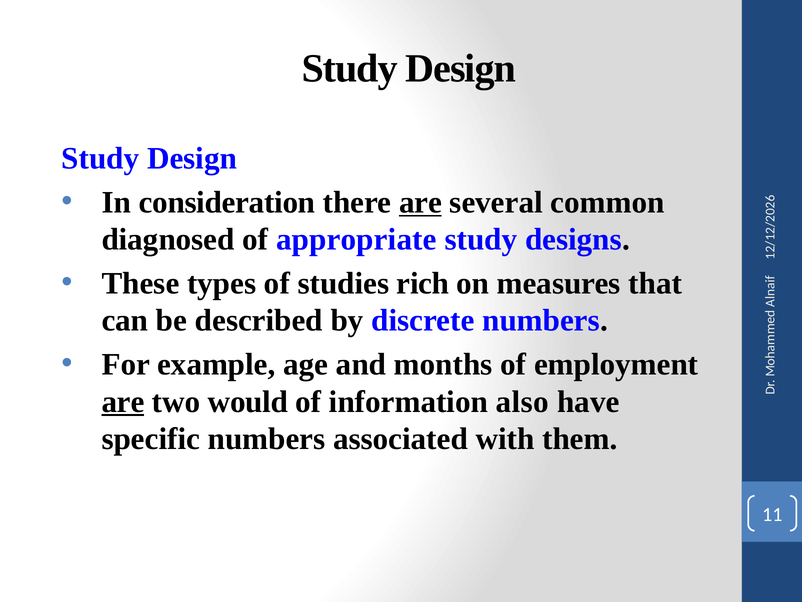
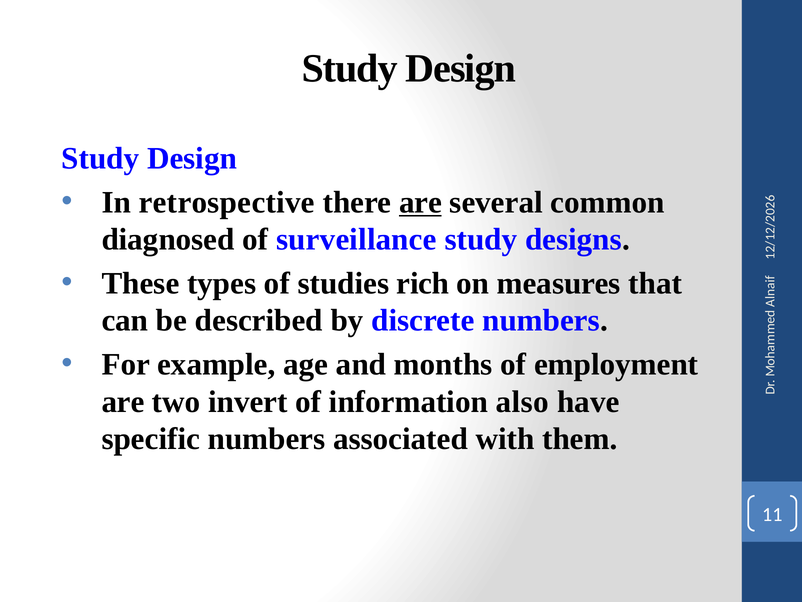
consideration: consideration -> retrospective (227, 202)
appropriate: appropriate -> surveillance (356, 239)
are underline: present -> none (123, 401)
would: would -> invert (248, 401)
